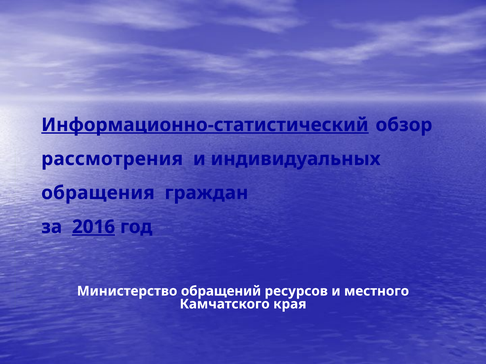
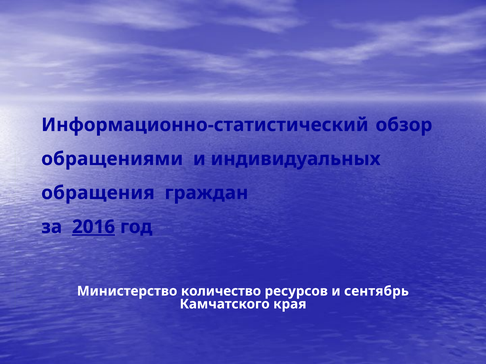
Информационно-статистический underline: present -> none (205, 125)
рассмотрения: рассмотрения -> обращениями (112, 159)
обращений: обращений -> количество (221, 291)
местного: местного -> сентябрь (376, 291)
